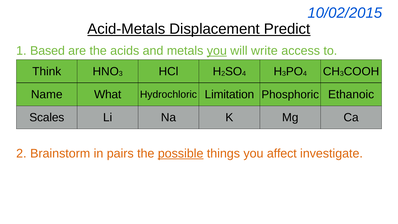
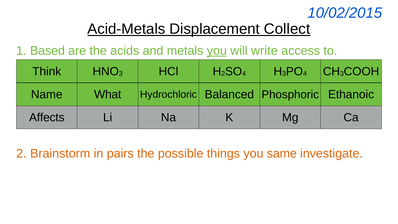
Predict: Predict -> Collect (287, 29)
Limitation: Limitation -> Balanced (229, 94)
Scales: Scales -> Affects (47, 117)
possible underline: present -> none (181, 153)
affect: affect -> same (282, 153)
